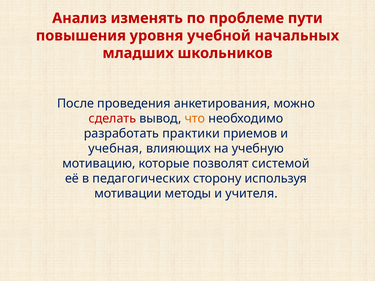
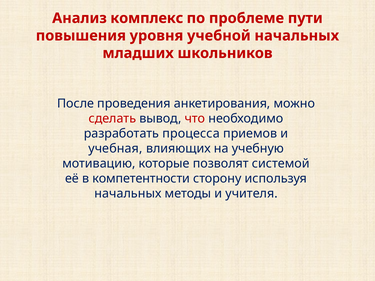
изменять: изменять -> комплекс (147, 18)
что colour: orange -> red (195, 119)
практики: практики -> процесса (191, 134)
педагогических: педагогических -> компетентности (141, 179)
мотивации: мотивации -> начальных (128, 194)
